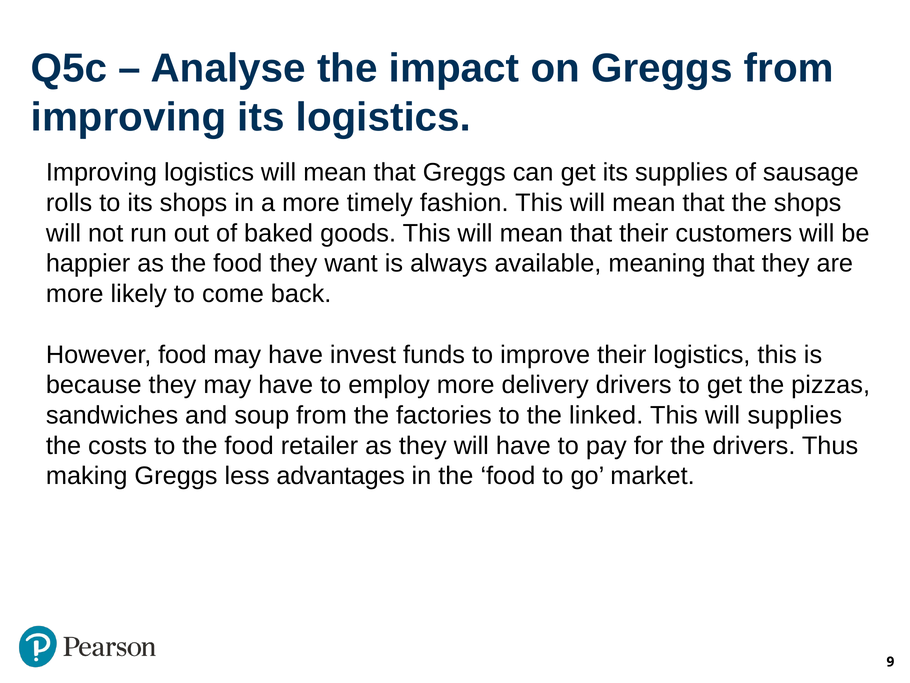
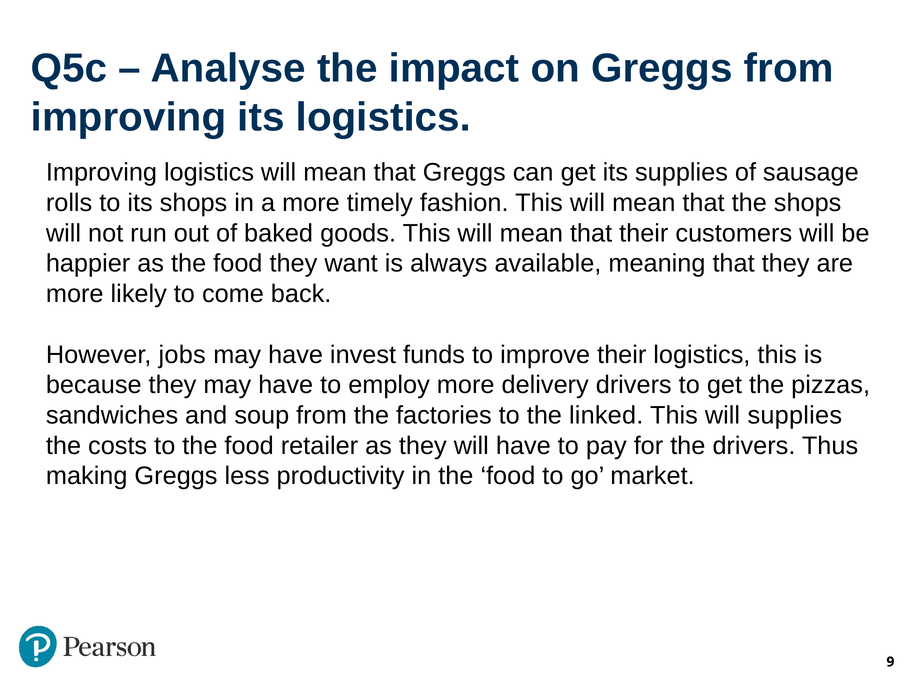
However food: food -> jobs (182, 354)
advantages: advantages -> productivity (341, 476)
